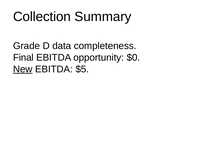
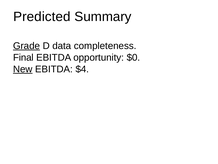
Collection: Collection -> Predicted (42, 17)
Grade underline: none -> present (27, 46)
$5: $5 -> $4 (82, 69)
